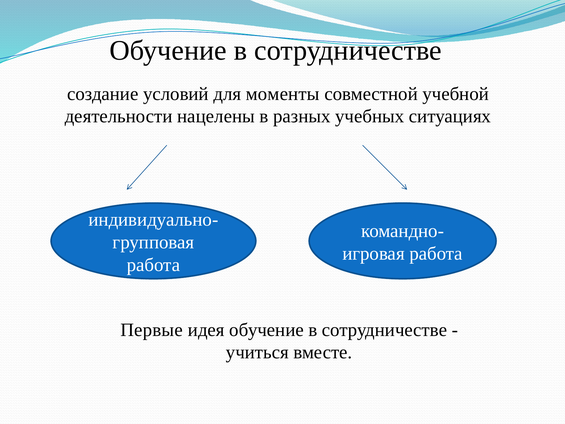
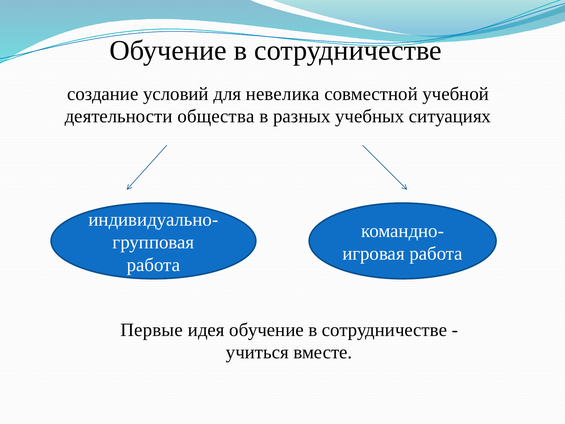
моменты: моменты -> невелика (283, 94)
нацелены: нацелены -> общества (216, 116)
